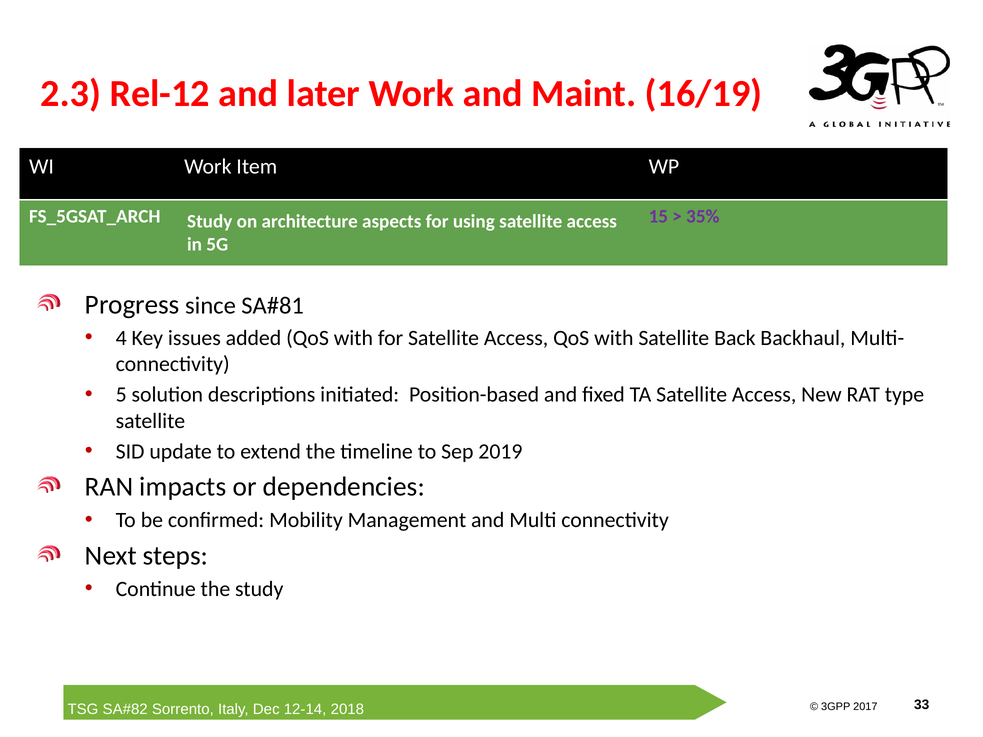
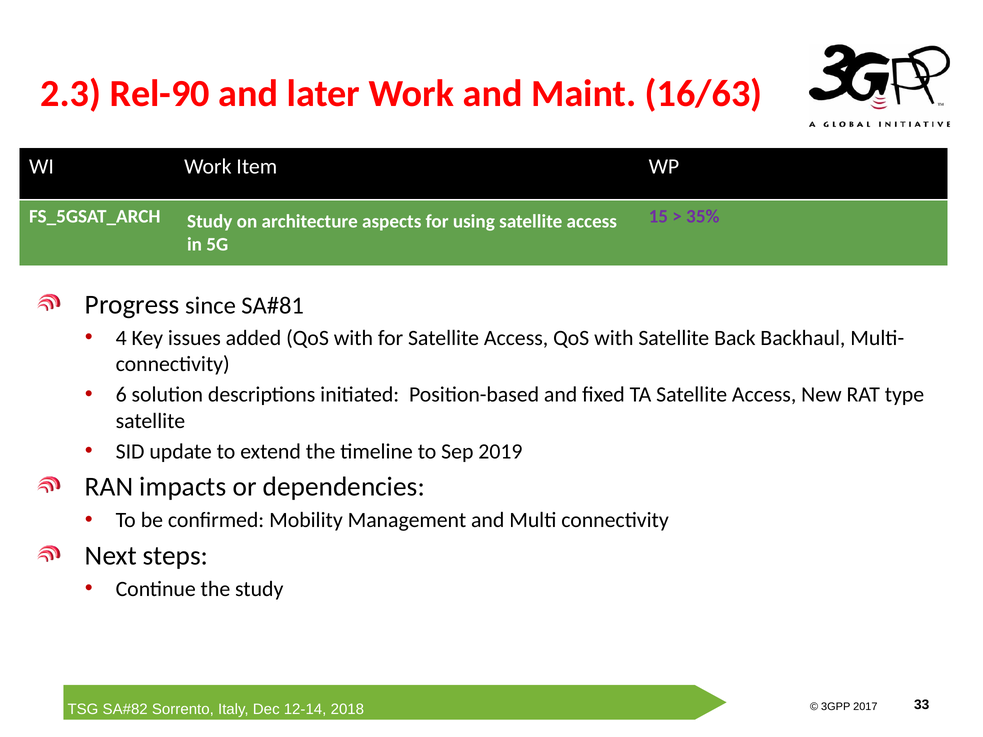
Rel-12: Rel-12 -> Rel-90 (160, 94)
16/19: 16/19 -> 16/63 (704, 94)
5: 5 -> 6 (121, 395)
